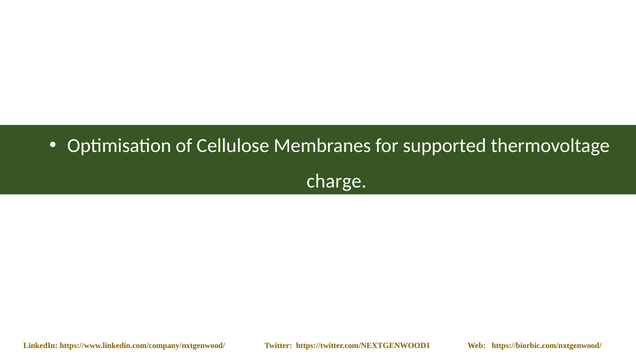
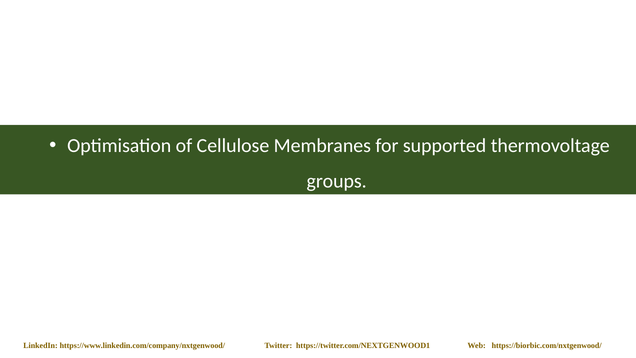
charge: charge -> groups (337, 181)
